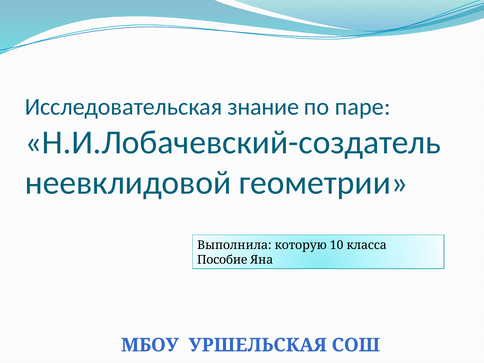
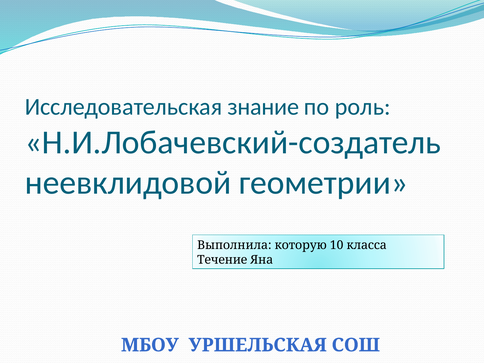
паре: паре -> роль (363, 107)
Пособие: Пособие -> Течение (222, 260)
